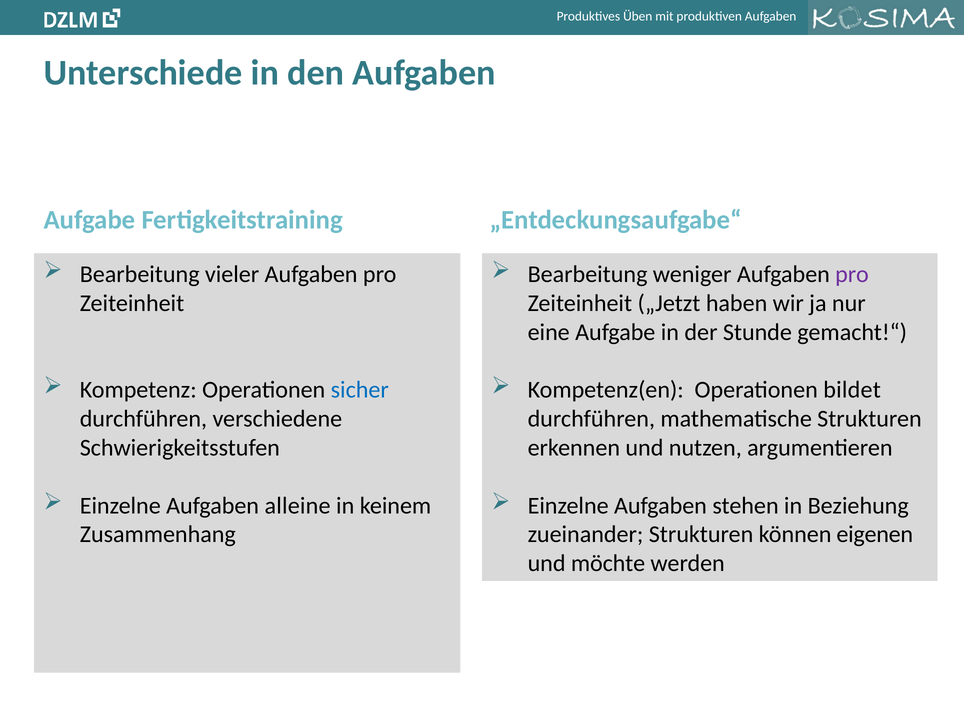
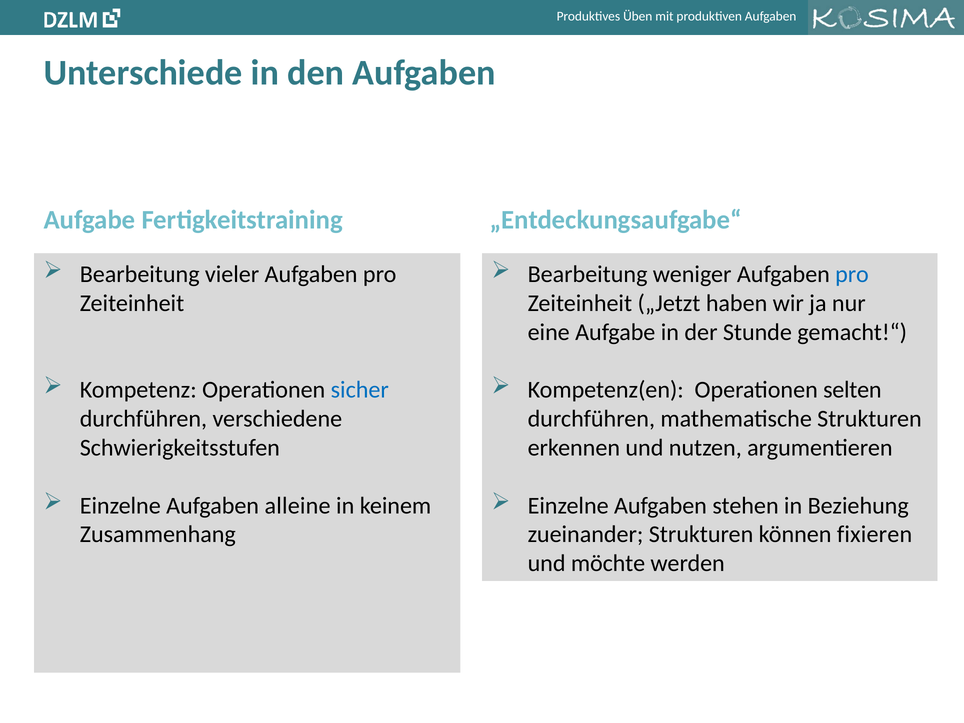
pro colour: purple -> blue (852, 274)
bildet: bildet -> selten (852, 390)
eigenen: eigenen -> fixieren (875, 535)
